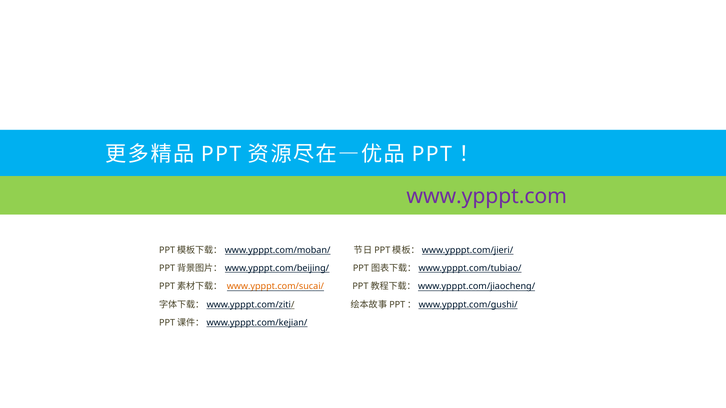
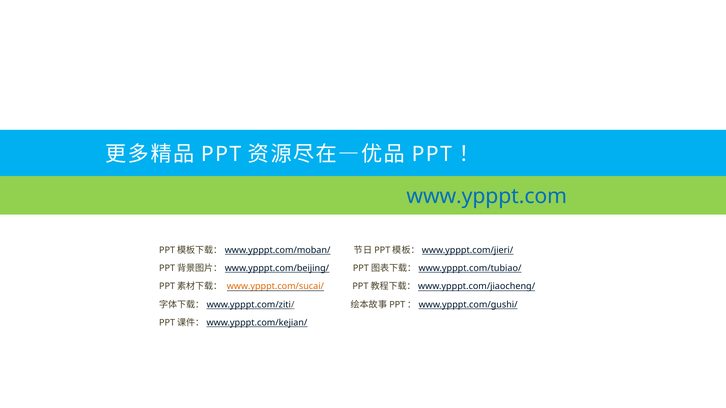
www.ypppt.com colour: purple -> blue (487, 197)
